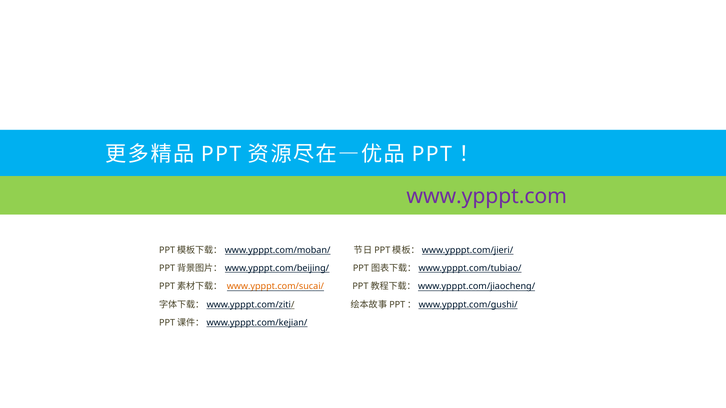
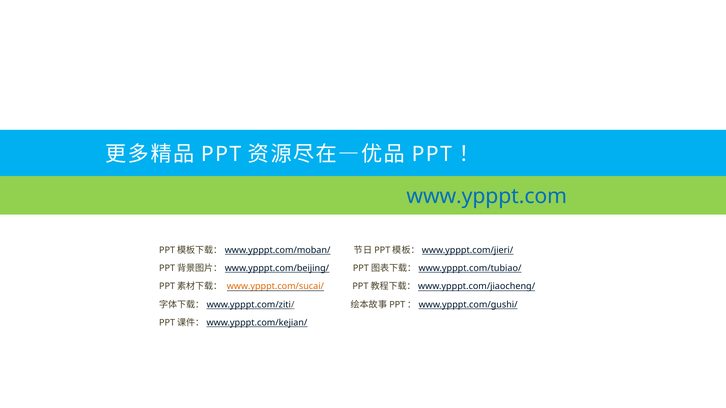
www.ypppt.com colour: purple -> blue (487, 197)
